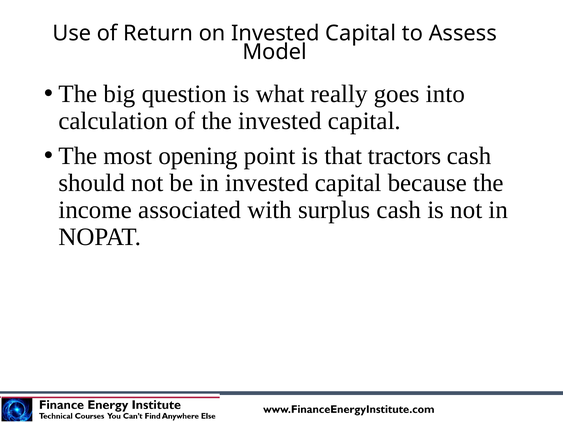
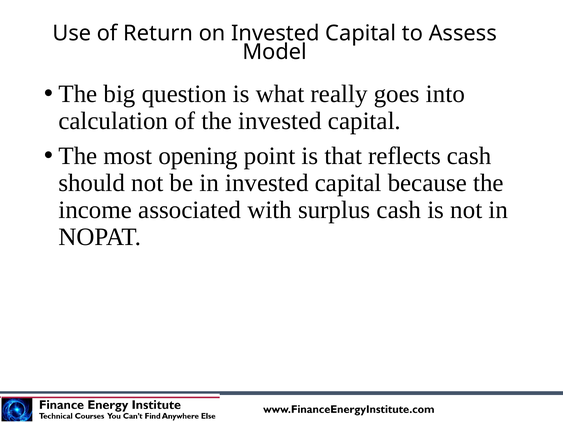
tractors: tractors -> reflects (405, 156)
